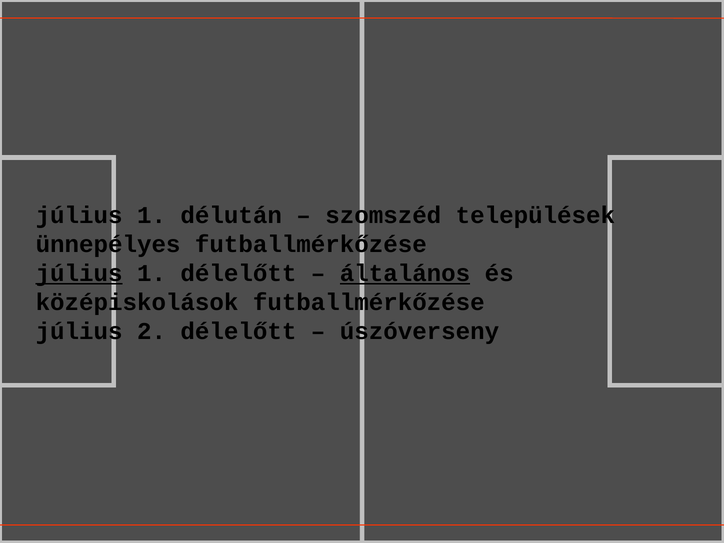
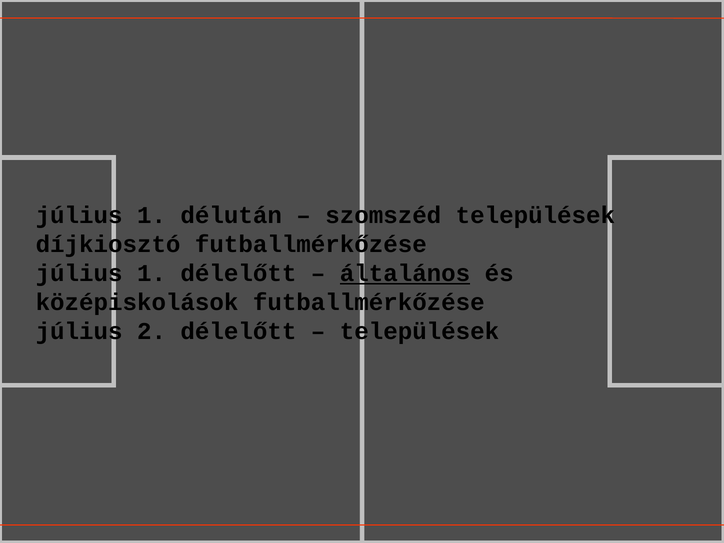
ünnepélyes: ünnepélyes -> díjkiosztó (108, 244)
július underline: present -> none (79, 273)
úszóverseny: úszóverseny -> települések (419, 331)
